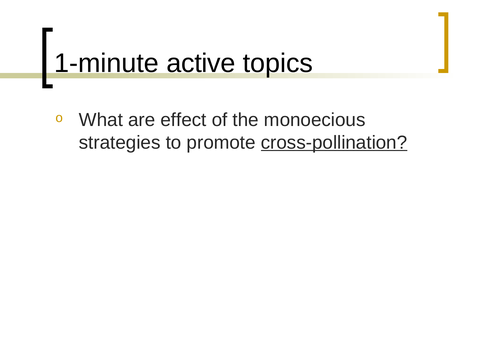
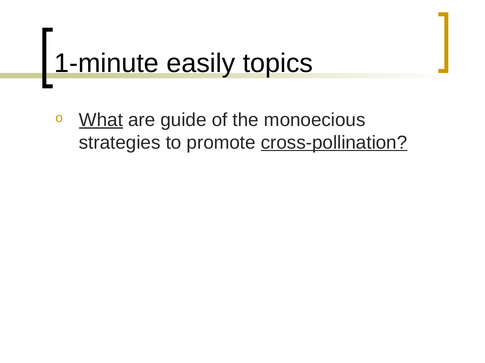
active: active -> easily (201, 63)
What underline: none -> present (101, 120)
effect: effect -> guide (184, 120)
